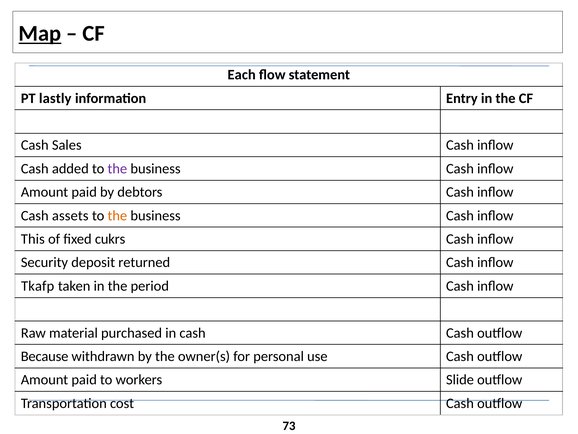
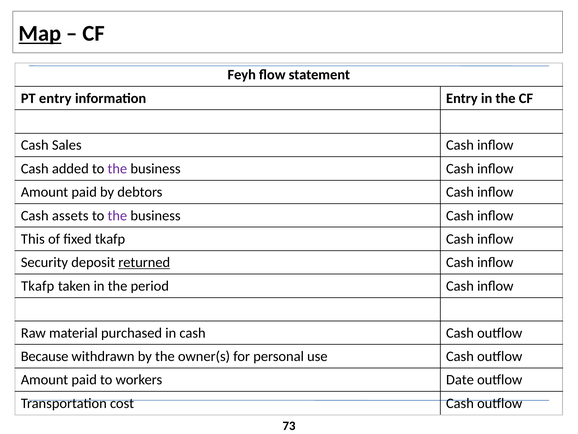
Each: Each -> Feyh (242, 75)
PT lastly: lastly -> entry (55, 98)
the colour: orange -> purple (117, 215)
fixed cukrs: cukrs -> tkafp (110, 239)
returned underline: none -> present (144, 262)
Slide: Slide -> Date (460, 379)
